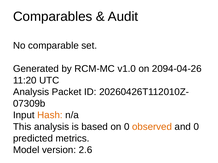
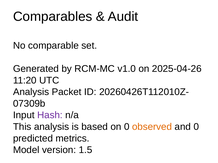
2094-04-26: 2094-04-26 -> 2025-04-26 (177, 69)
Hash colour: orange -> purple (50, 115)
2.6: 2.6 -> 1.5 (86, 150)
